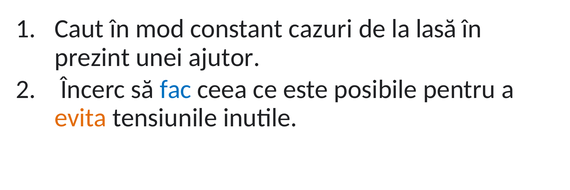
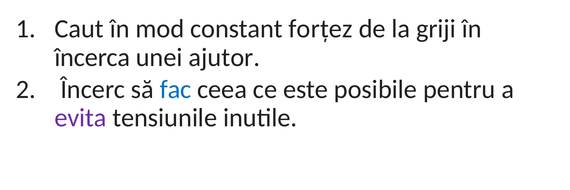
cazuri: cazuri -> forțez (321, 29)
lasă: lasă -> griji (436, 29)
prezint: prezint -> încerca (92, 57)
evita colour: orange -> purple (81, 118)
